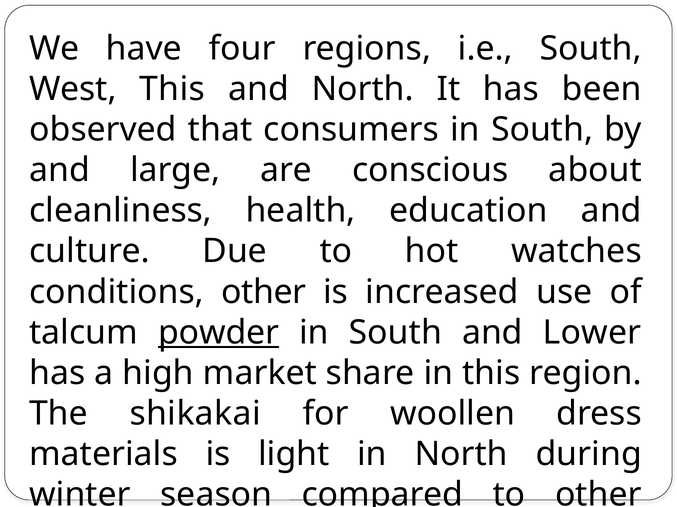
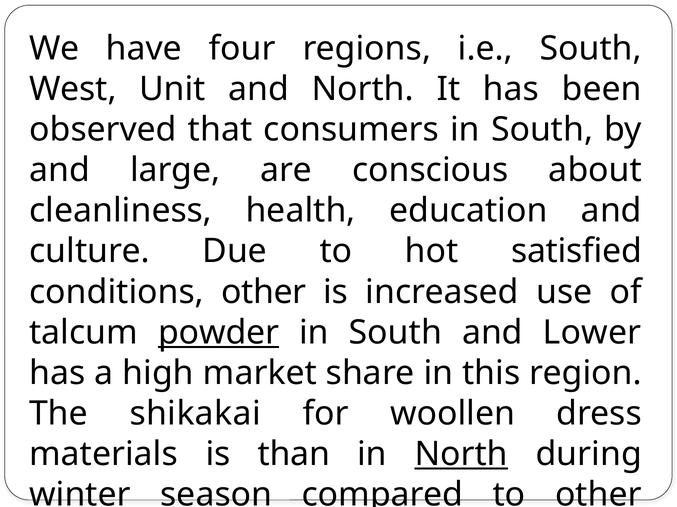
West This: This -> Unit (172, 89)
watches: watches -> satisfied (577, 252)
light: light -> than (294, 455)
North underline: none -> present (461, 455)
